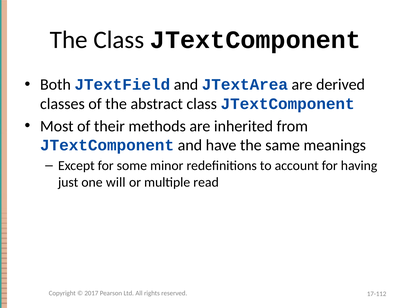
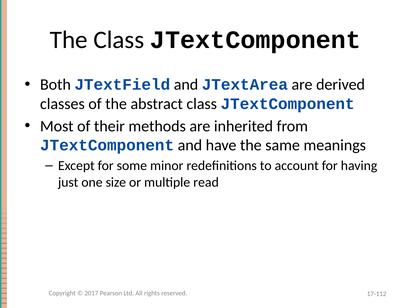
will: will -> size (116, 182)
